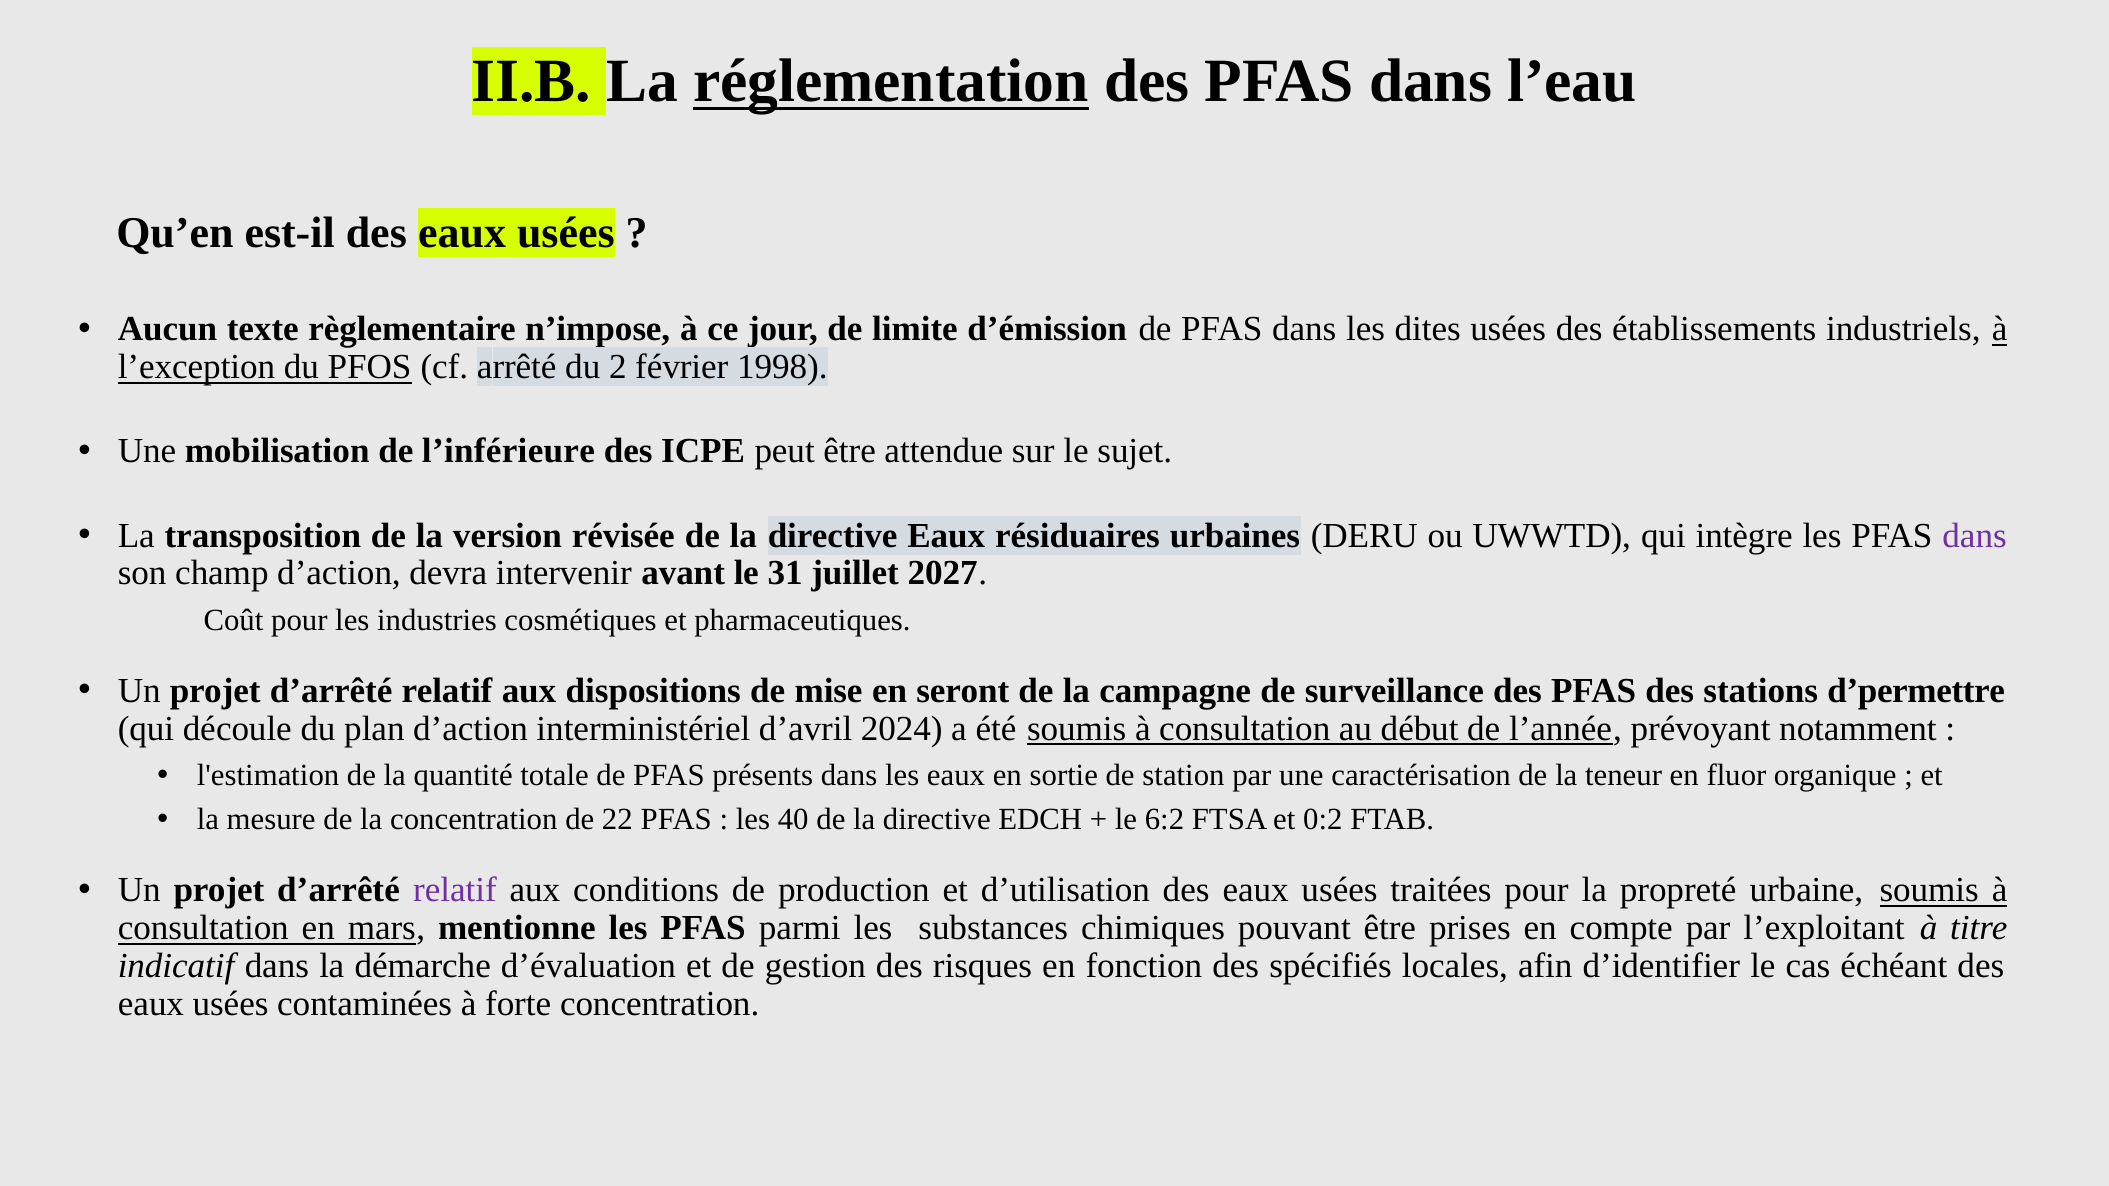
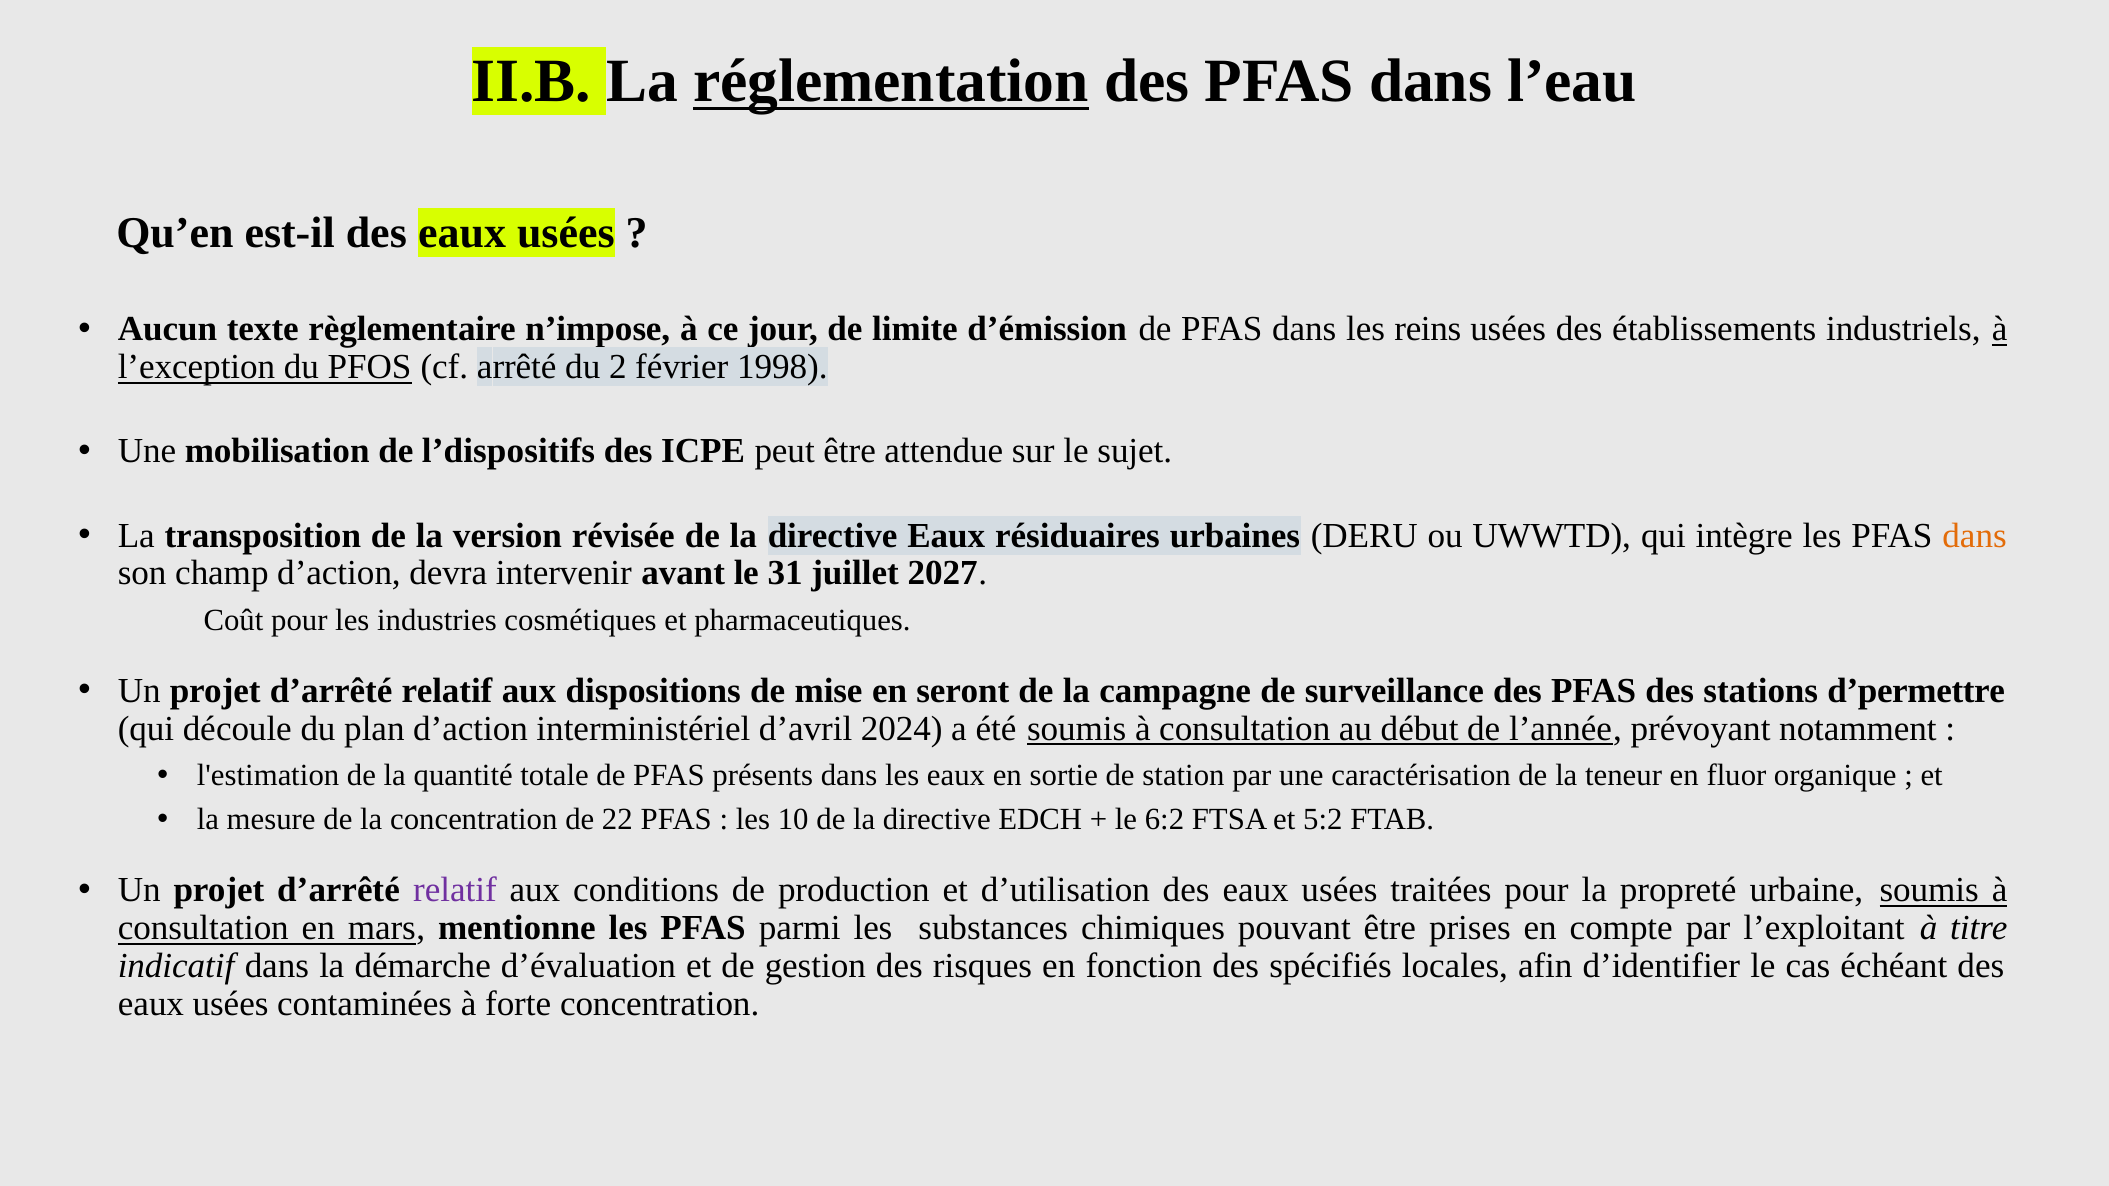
dites: dites -> reins (1428, 329)
l’inférieure: l’inférieure -> l’dispositifs (509, 451)
dans colour: purple -> orange (1975, 536)
40: 40 -> 10 (793, 820)
0:2: 0:2 -> 5:2 (1323, 820)
